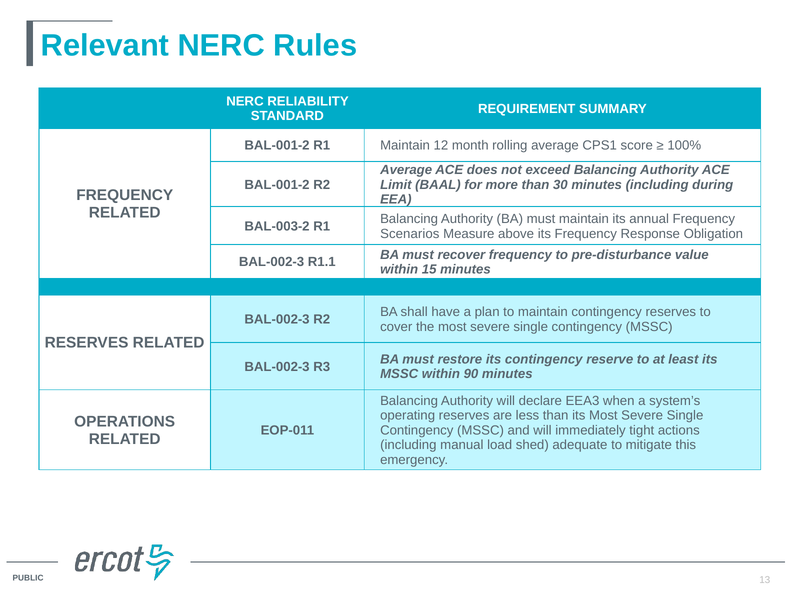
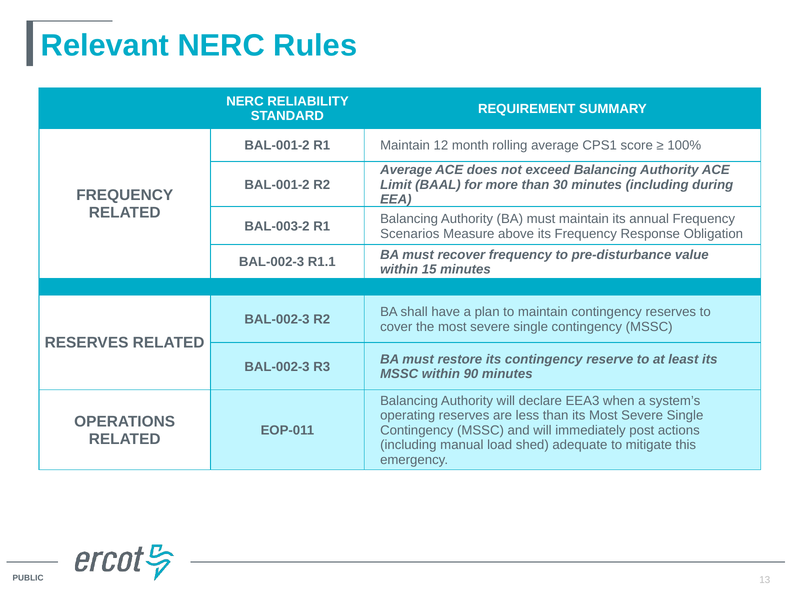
tight: tight -> post (642, 430)
